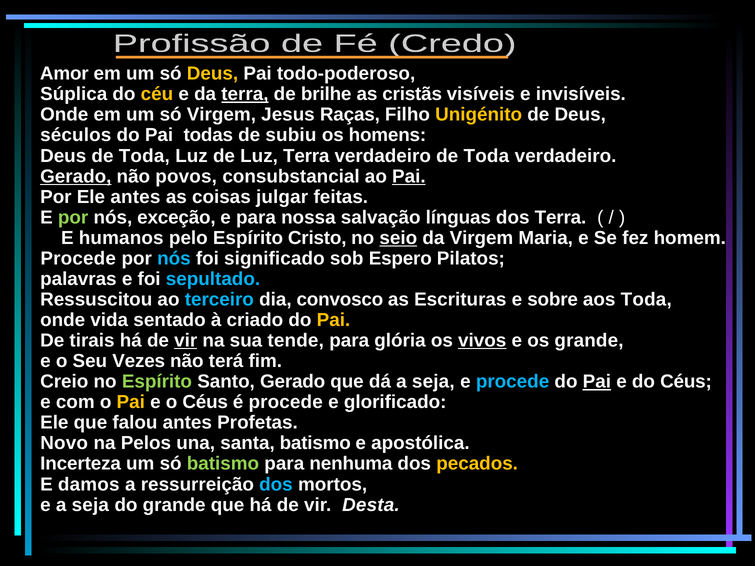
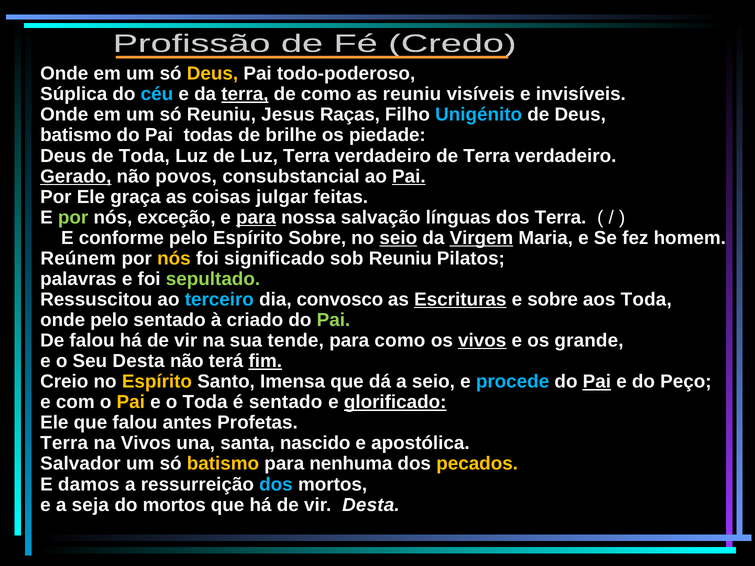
Amor: Amor -> Onde (64, 74)
céu colour: yellow -> light blue (157, 94)
de brilhe: brilhe -> como (326, 94)
as cristãs: cristãs -> reuniu (412, 94)
só Virgem: Virgem -> Reuniu (221, 115)
Unigénito colour: yellow -> light blue (479, 115)
séculos: séculos -> batismo (76, 135)
subiu: subiu -> brilhe (291, 135)
homens: homens -> piedade (387, 135)
verdadeiro de Toda: Toda -> Terra (487, 156)
Ele antes: antes -> graça (135, 197)
para underline: none -> present (256, 217)
humanos: humanos -> conforme (121, 238)
Espírito Cristo: Cristo -> Sobre (317, 238)
Virgem underline: none -> present (481, 238)
Procede: Procede -> Reúnem (78, 259)
nós colour: light blue -> yellow (174, 259)
sob Espero: Espero -> Reuniu (400, 259)
sepultado colour: light blue -> light green (213, 279)
Escrituras underline: none -> present (460, 300)
onde vida: vida -> pelo (109, 320)
Pai colour: yellow -> light green (333, 320)
De tirais: tirais -> falou (92, 341)
vir underline: present -> none (186, 341)
para glória: glória -> como (400, 341)
Seu Vezes: Vezes -> Desta (139, 361)
fim underline: none -> present (265, 361)
Espírito colour: light green -> yellow (157, 382)
Santo Gerado: Gerado -> Imensa (293, 382)
dá a seja: seja -> seio (433, 382)
do Céus: Céus -> Peço (686, 382)
o Céus: Céus -> Toda (205, 402)
é procede: procede -> sentado (286, 402)
glorificado underline: none -> present (395, 402)
Novo: Novo -> Terra (64, 443)
na Pelos: Pelos -> Vivos (146, 443)
santa batismo: batismo -> nascido (315, 443)
Incerteza: Incerteza -> Salvador (80, 464)
batismo colour: light green -> yellow (223, 464)
do grande: grande -> mortos (174, 505)
